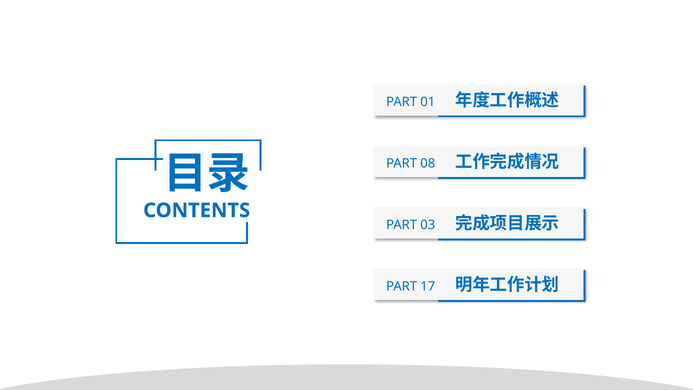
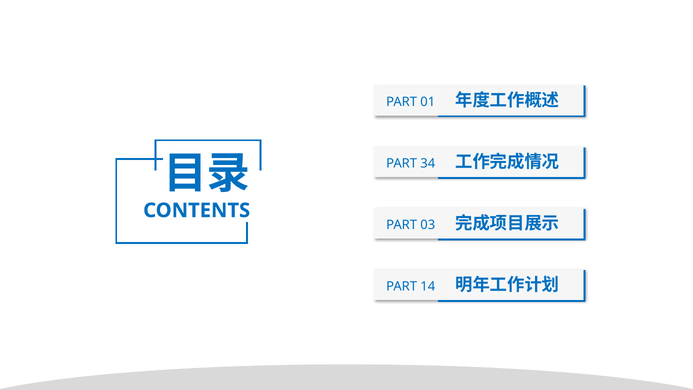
08: 08 -> 34 (428, 163)
17: 17 -> 14 (428, 286)
